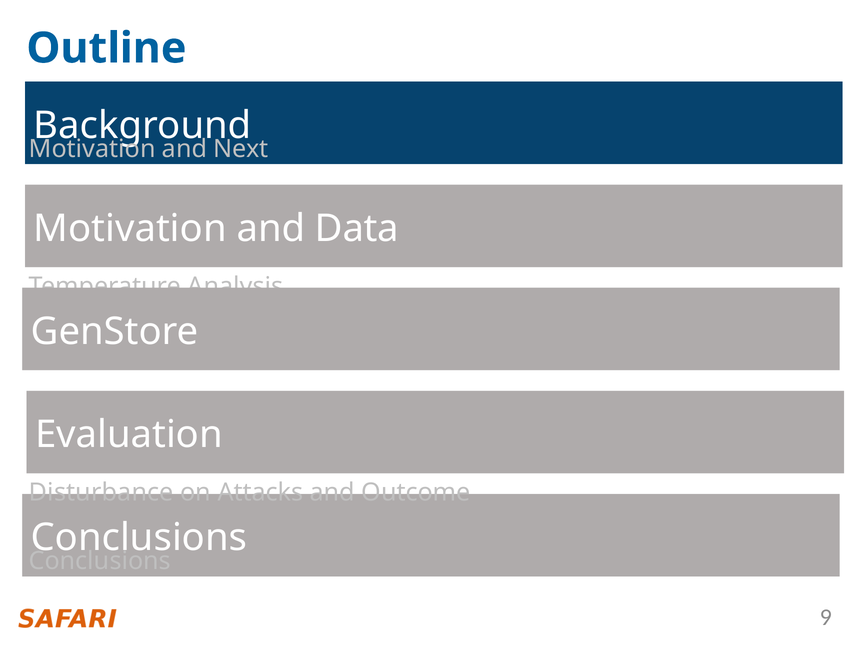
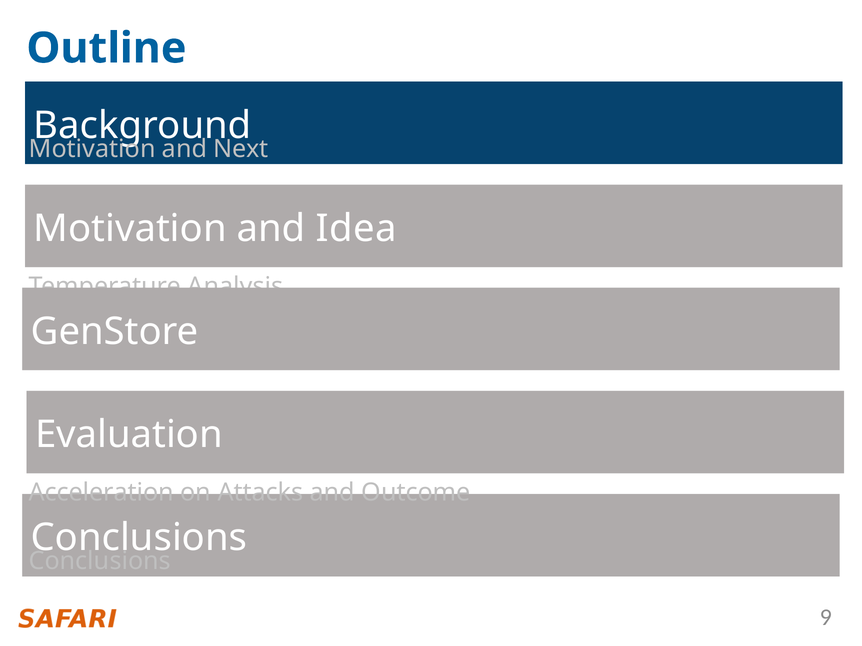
Data: Data -> Idea (356, 229)
Disturbance: Disturbance -> Acceleration (101, 493)
